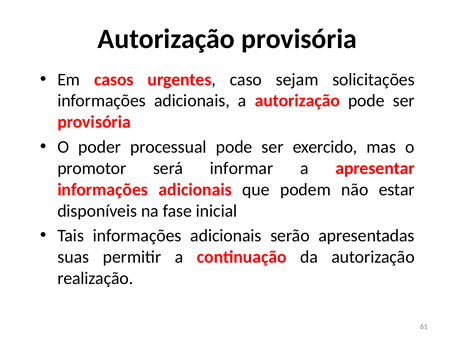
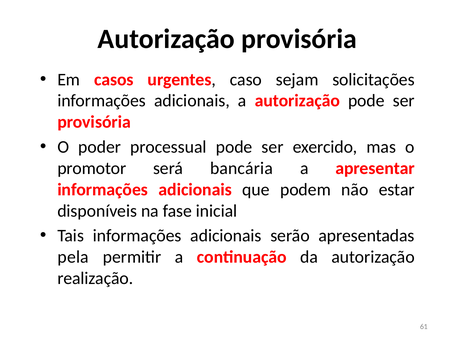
informar: informar -> bancária (241, 168)
suas: suas -> pela (73, 256)
